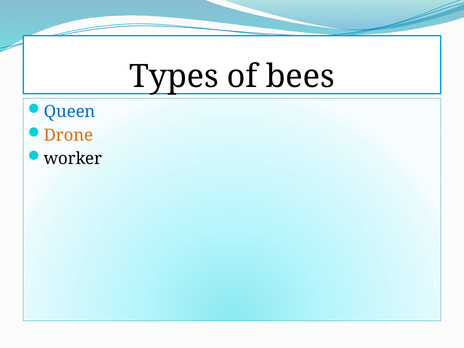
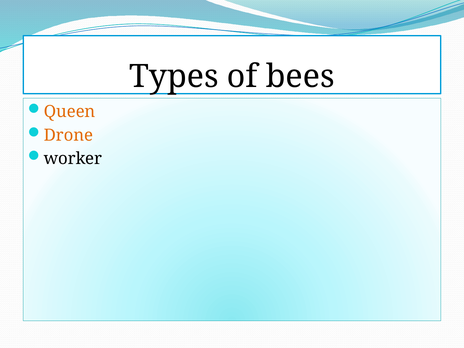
Queen colour: blue -> orange (70, 112)
